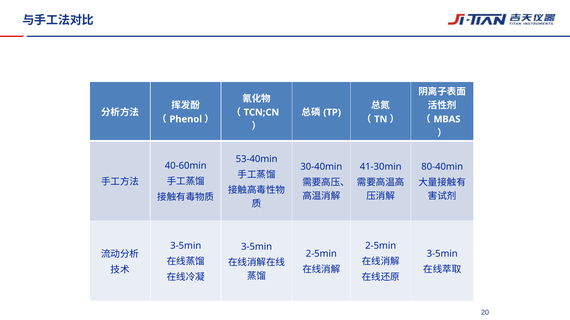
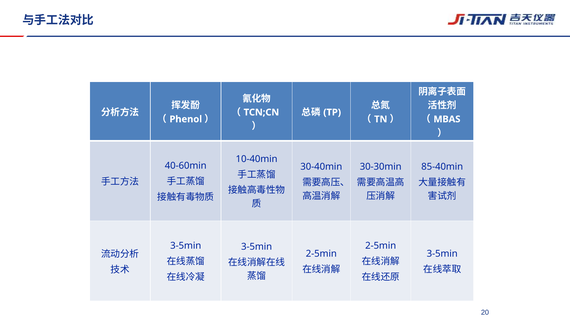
53-40min: 53-40min -> 10-40min (257, 159)
41-30min: 41-30min -> 30-30min (381, 167)
80-40min: 80-40min -> 85-40min (442, 167)
